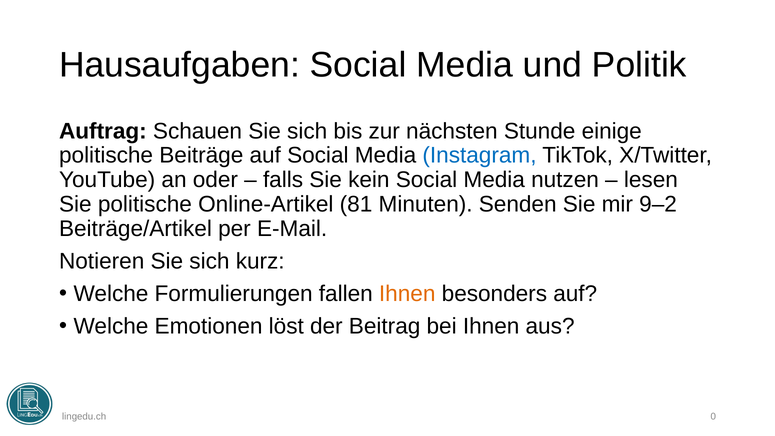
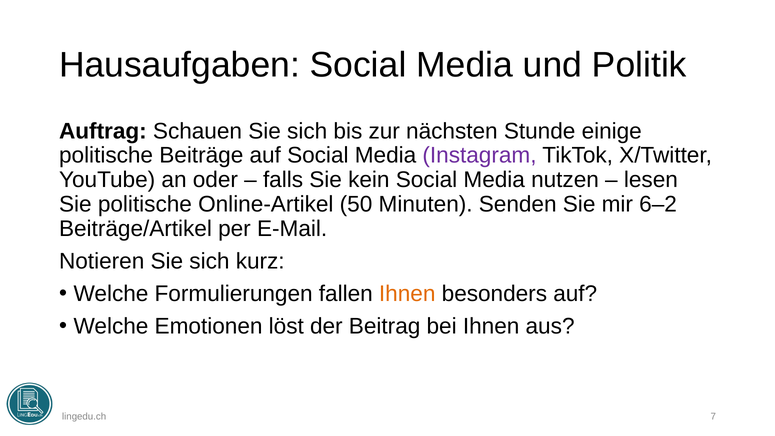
Instagram colour: blue -> purple (479, 155)
81: 81 -> 50 (356, 204)
9–2: 9–2 -> 6–2 (658, 204)
0: 0 -> 7 (713, 416)
